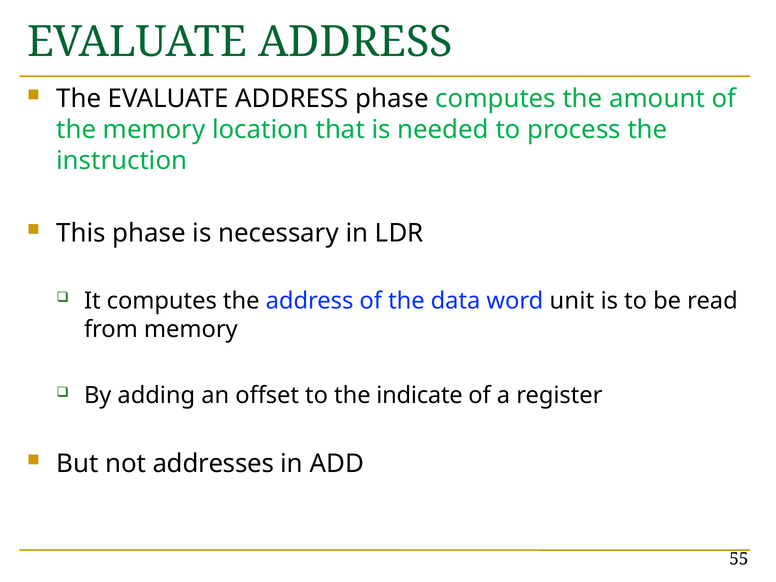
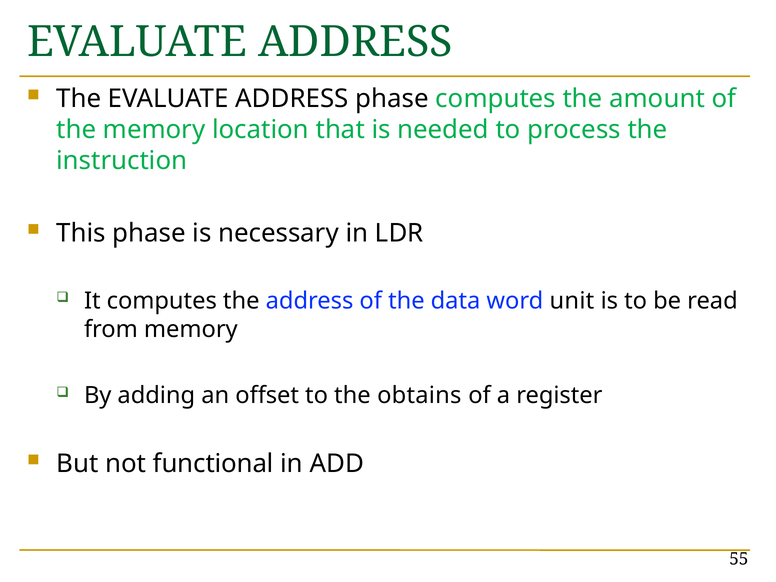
indicate: indicate -> obtains (419, 396)
addresses: addresses -> functional (213, 464)
